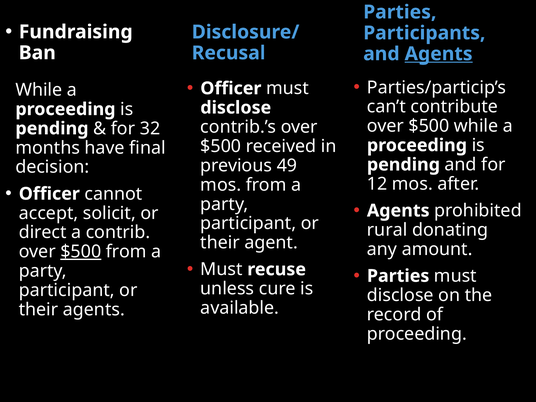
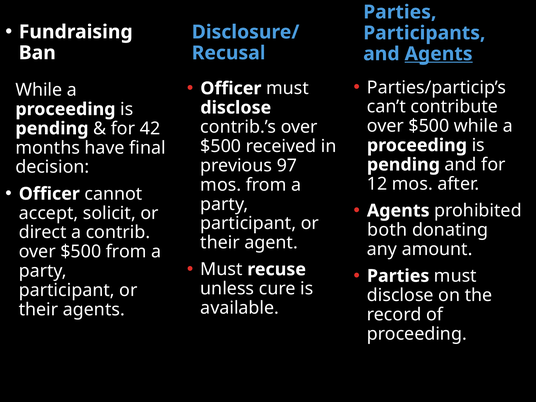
32: 32 -> 42 (150, 129)
49: 49 -> 97 (287, 166)
rural: rural -> both (387, 230)
$500 underline: present -> none (81, 252)
